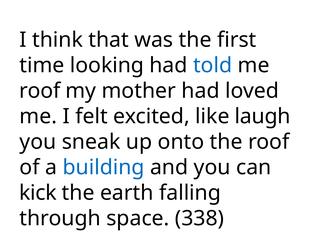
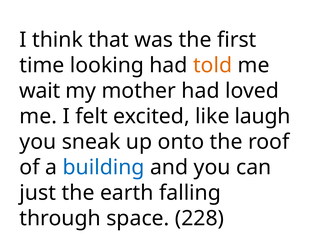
told colour: blue -> orange (213, 65)
roof: roof -> wait (40, 91)
kick: kick -> just (38, 193)
338: 338 -> 228 (200, 219)
